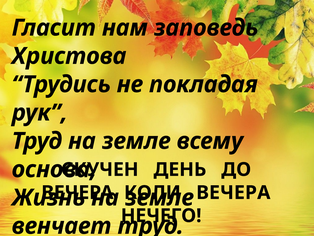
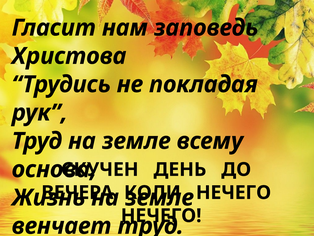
ВЕЧЕРА: ВЕЧЕРА -> НЕЧЕГО (233, 192)
